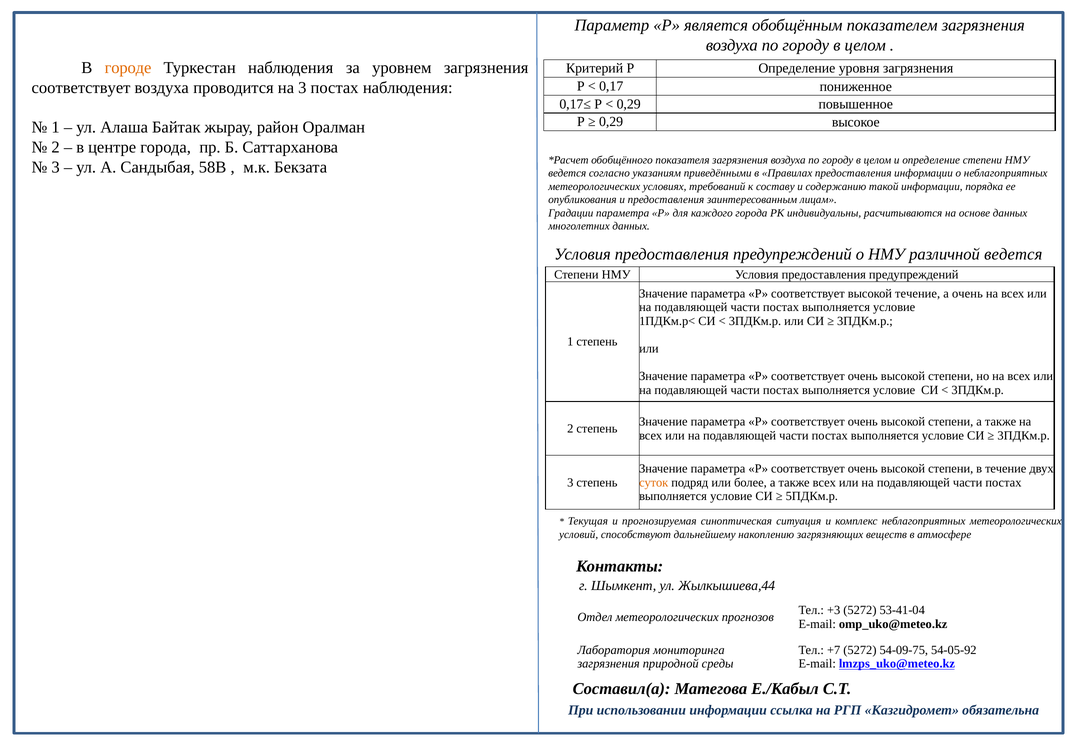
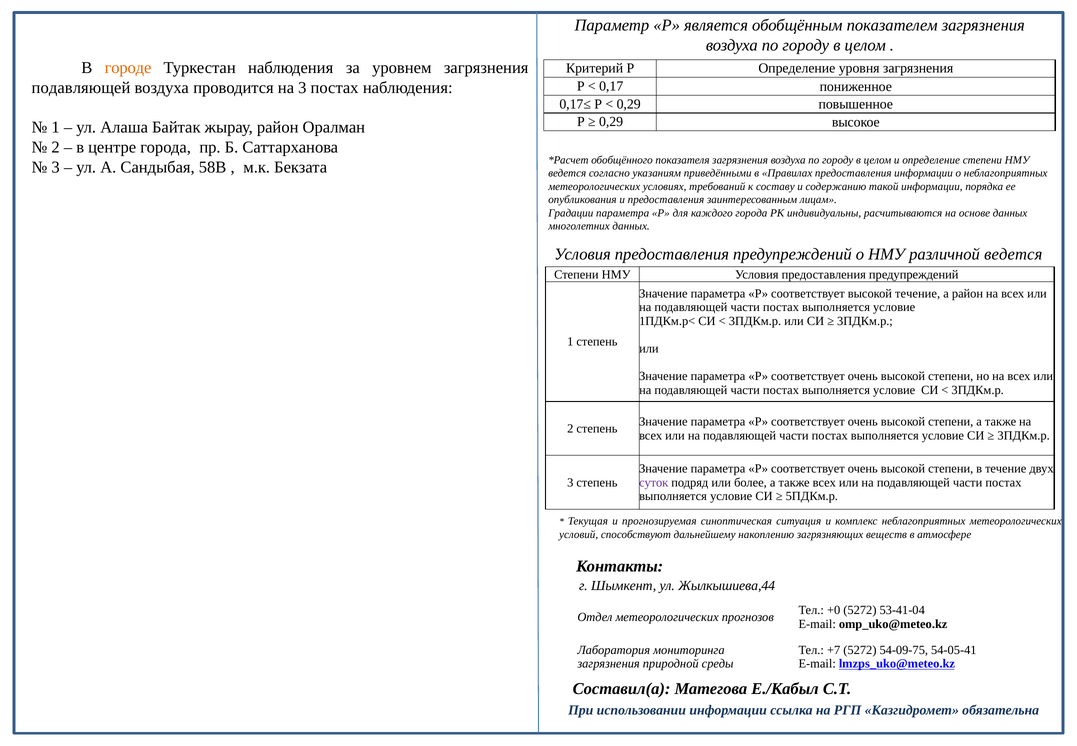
соответствует: соответствует -> подавляющей (81, 88)
а очень: очень -> район (968, 293)
суток colour: orange -> purple (654, 482)
+3: +3 -> +0 (834, 610)
54-05-92: 54-05-92 -> 54-05-41 (954, 650)
